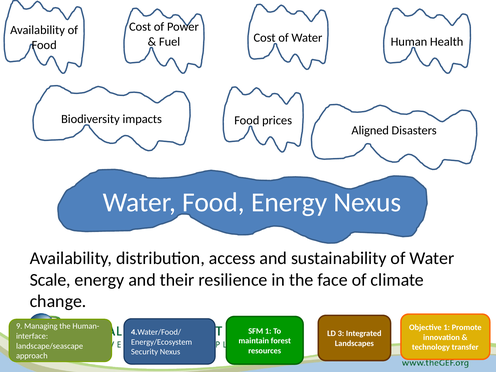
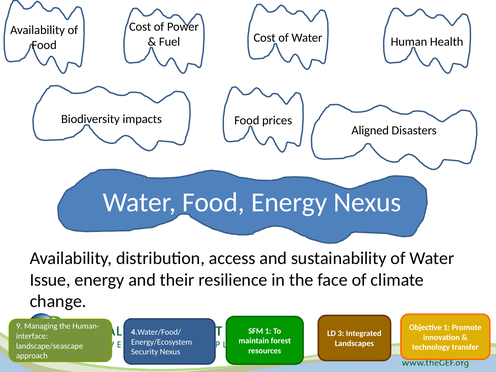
Scale: Scale -> Issue (50, 280)
